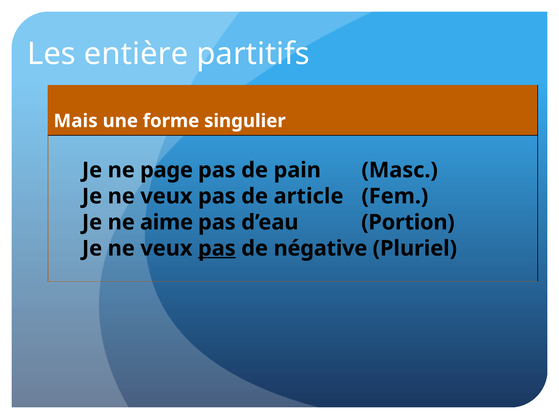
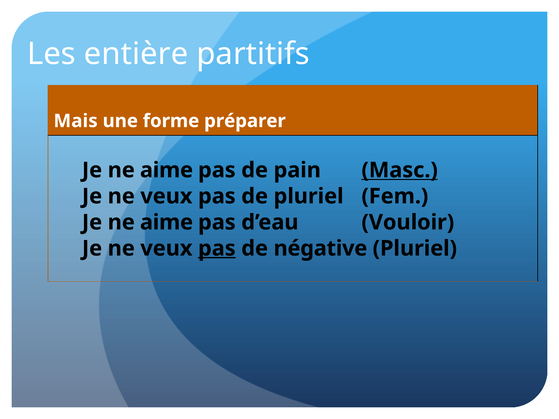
singulier: singulier -> préparer (245, 121)
page: page -> aime (166, 170)
Masc underline: none -> present (400, 170)
de article: article -> pluriel (309, 196)
Portion: Portion -> Vouloir (408, 222)
